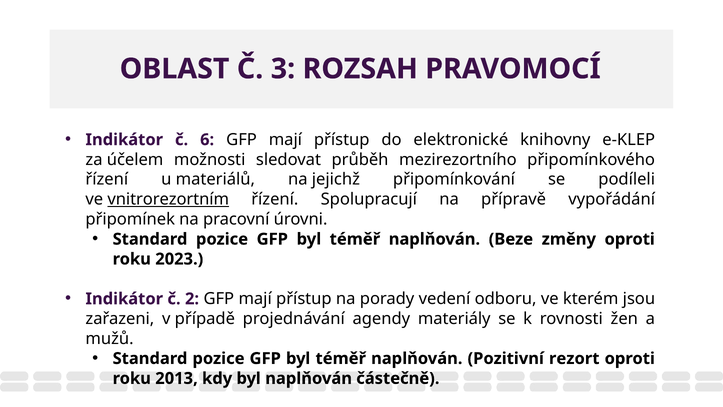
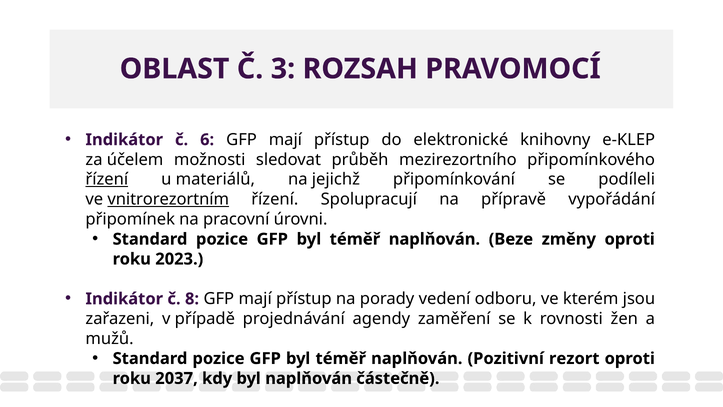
řízení underline: none -> present (107, 179)
2: 2 -> 8 (192, 299)
materiály: materiály -> zaměření (454, 318)
2013: 2013 -> 2037 (177, 378)
